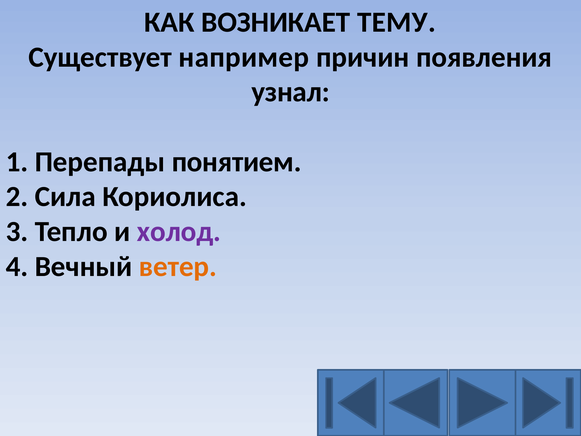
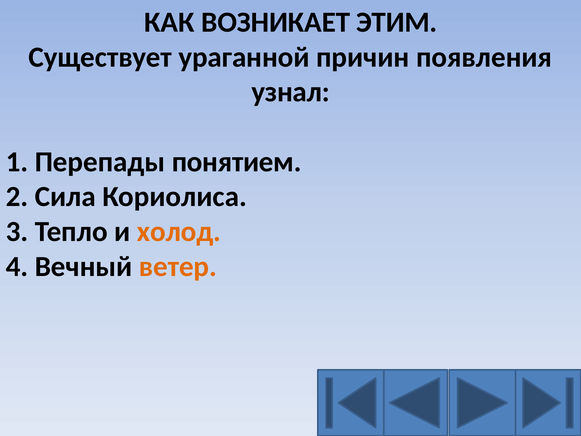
ТЕМУ: ТЕМУ -> ЭТИМ (397, 22)
например: например -> ураганной (244, 57)
холод colour: purple -> orange (179, 231)
